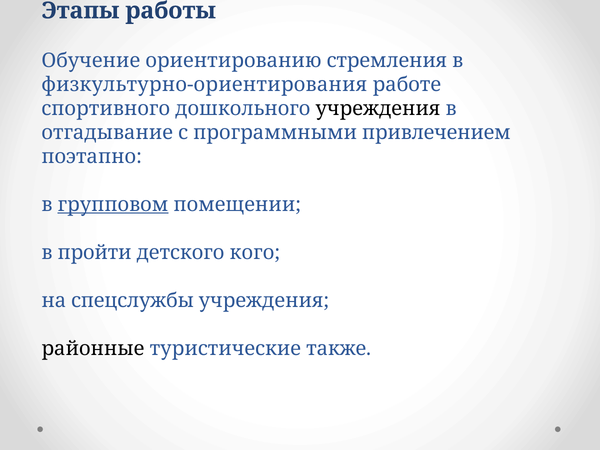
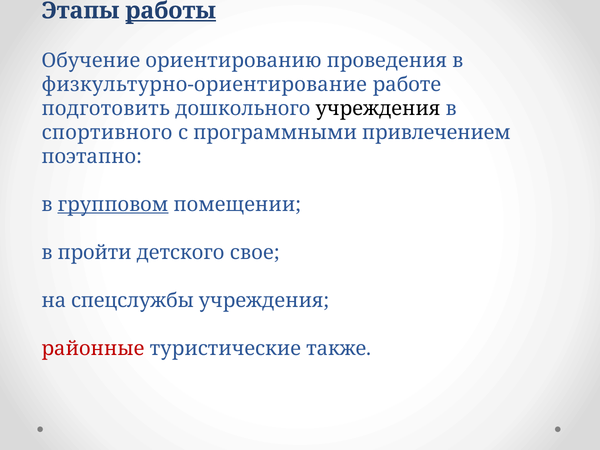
работы underline: none -> present (171, 11)
стремления: стремления -> проведения (387, 60)
физкультурно-ориентирования: физкультурно-ориентирования -> физкультурно-ориентирование (204, 84)
спортивного: спортивного -> подготовить (106, 108)
отгадывание: отгадывание -> спортивного (107, 132)
кого: кого -> свое (255, 252)
районные colour: black -> red (93, 348)
